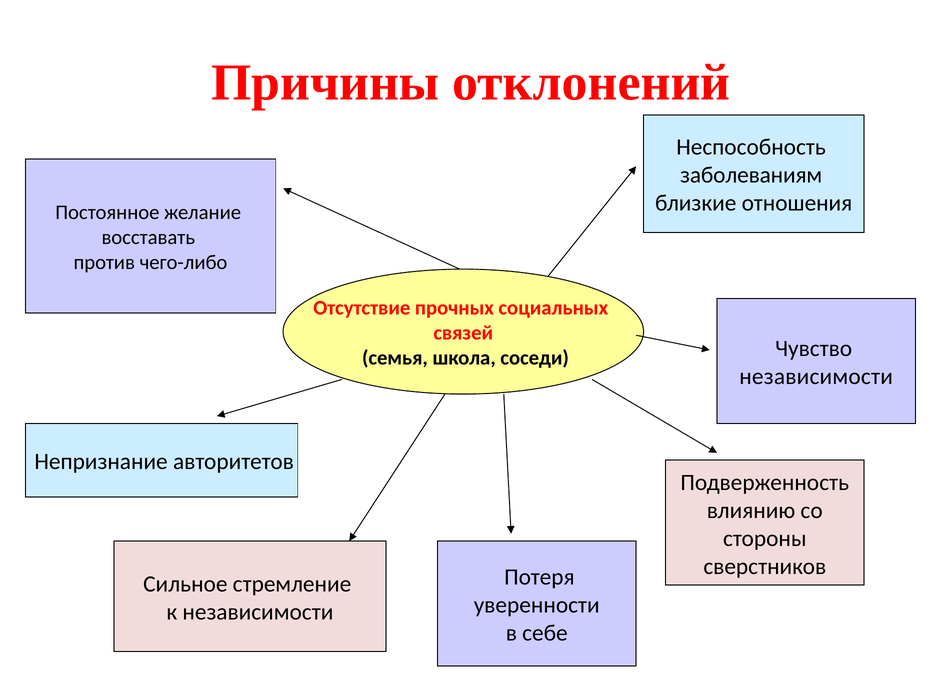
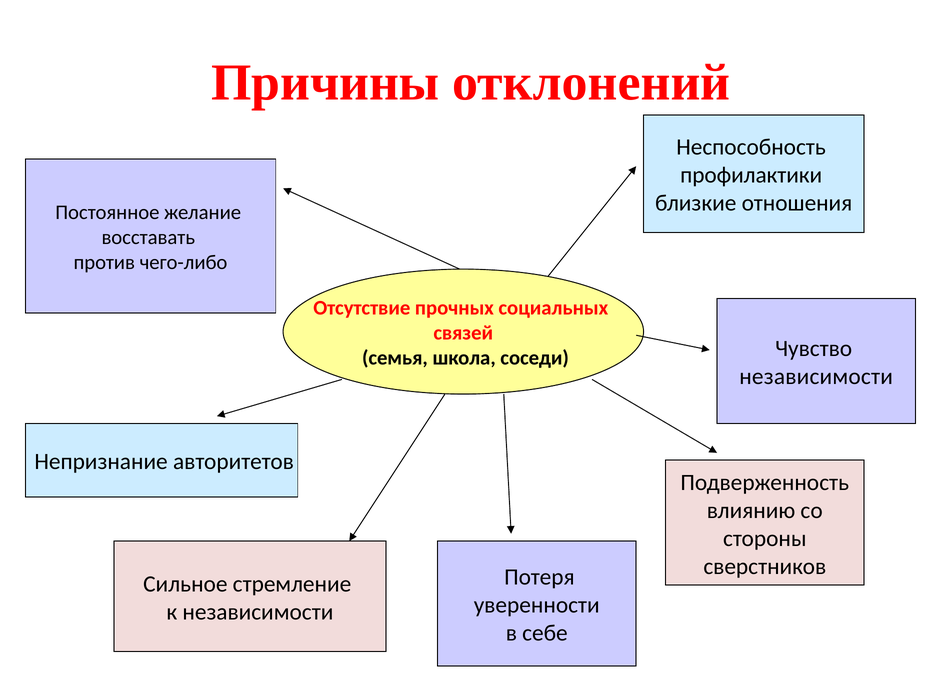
заболеваниям: заболеваниям -> профилактики (751, 175)
